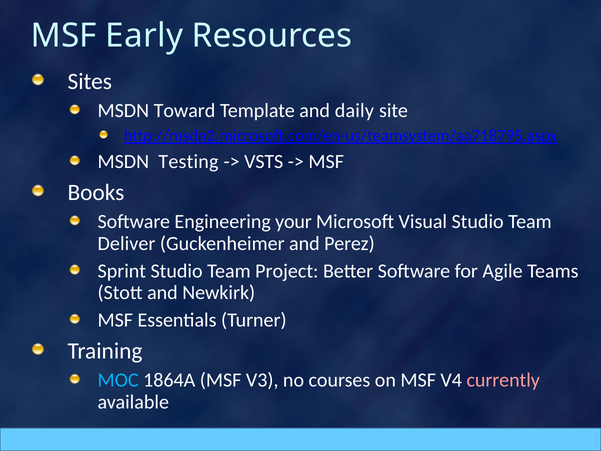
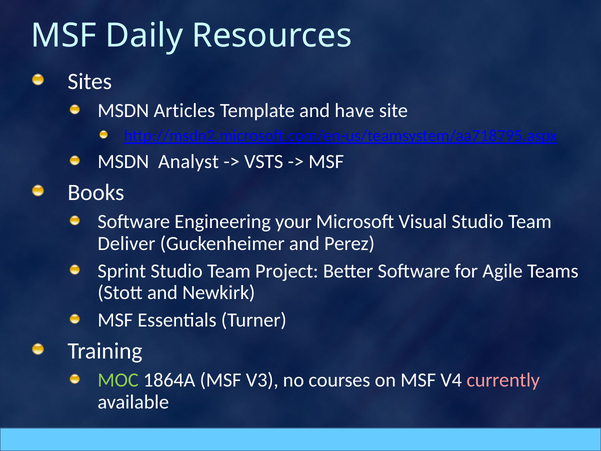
Early: Early -> Daily (144, 36)
Toward: Toward -> Articles (184, 111)
daily: daily -> have (354, 111)
Testing: Testing -> Analyst (189, 162)
MOC colour: light blue -> light green (118, 380)
